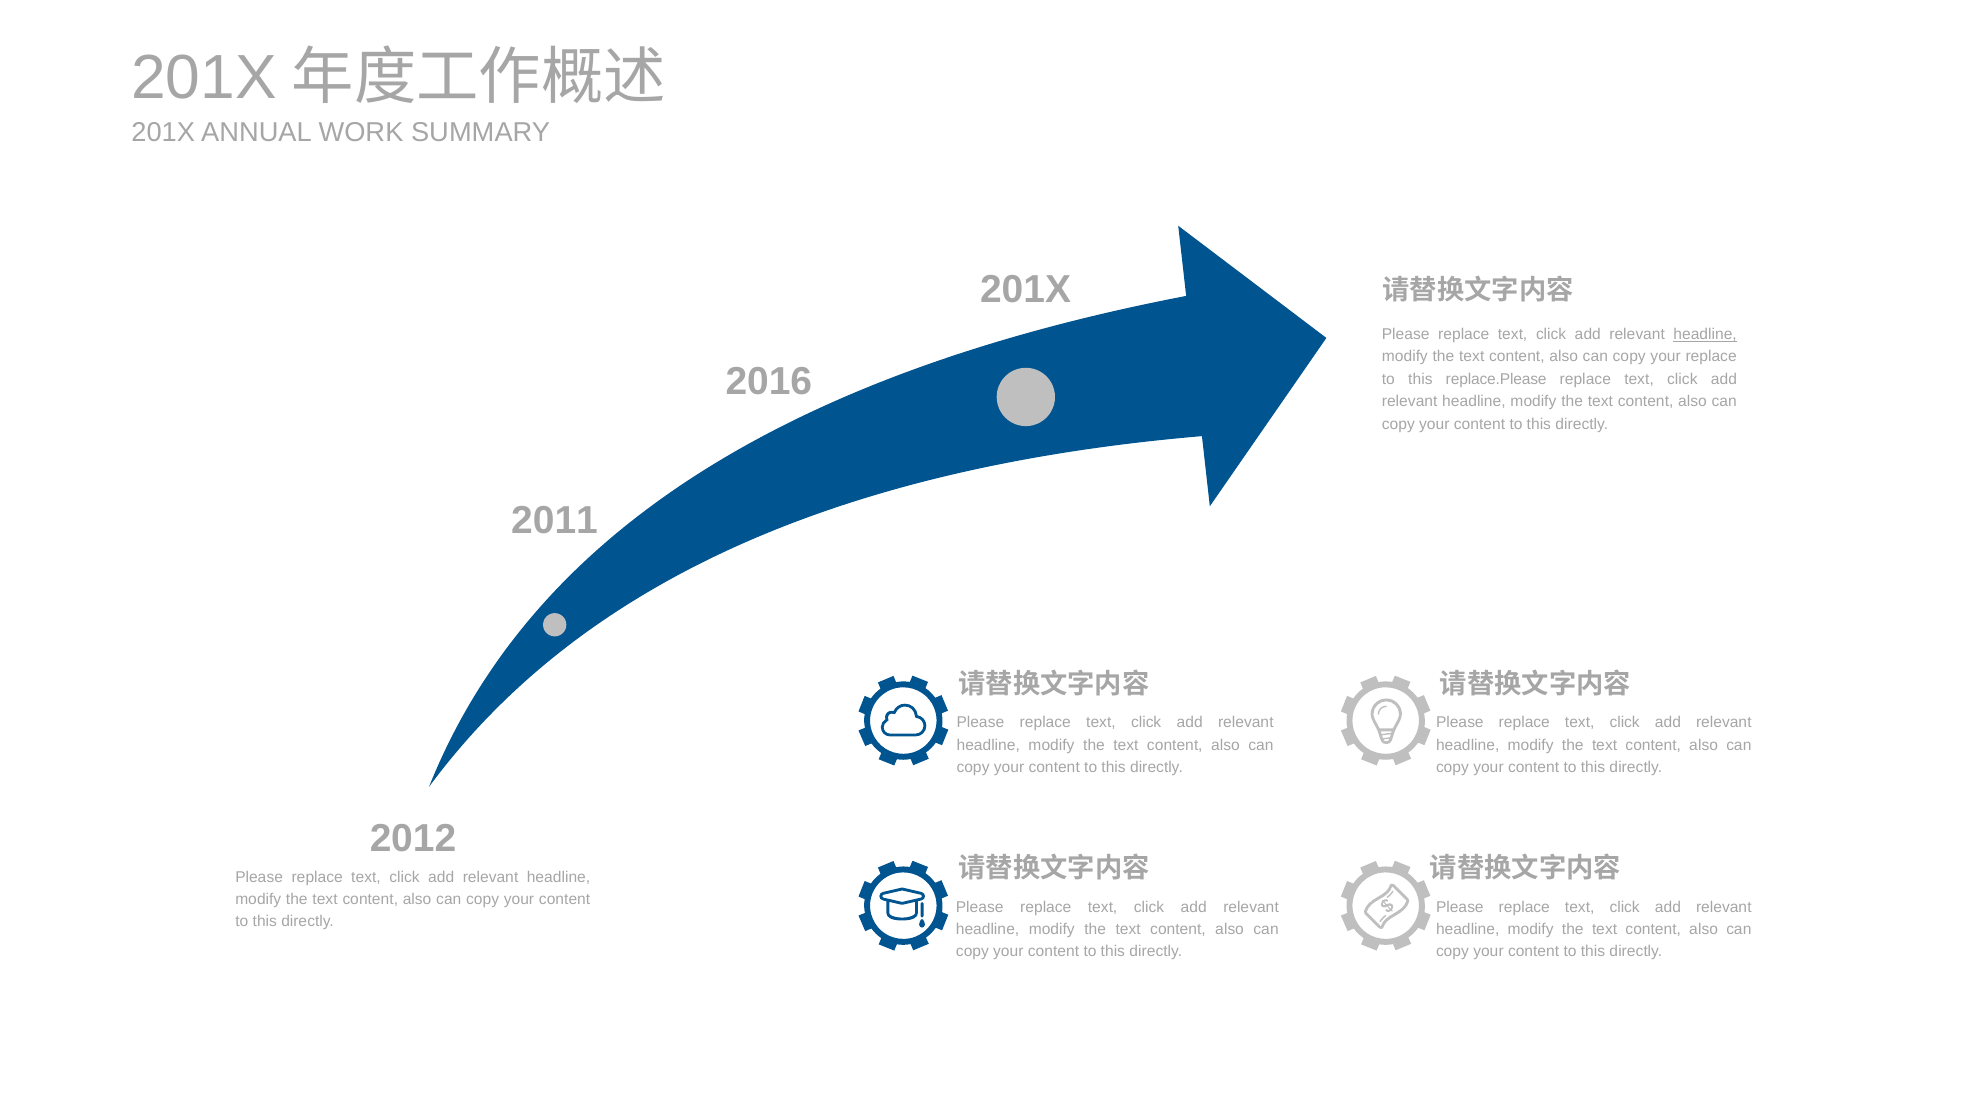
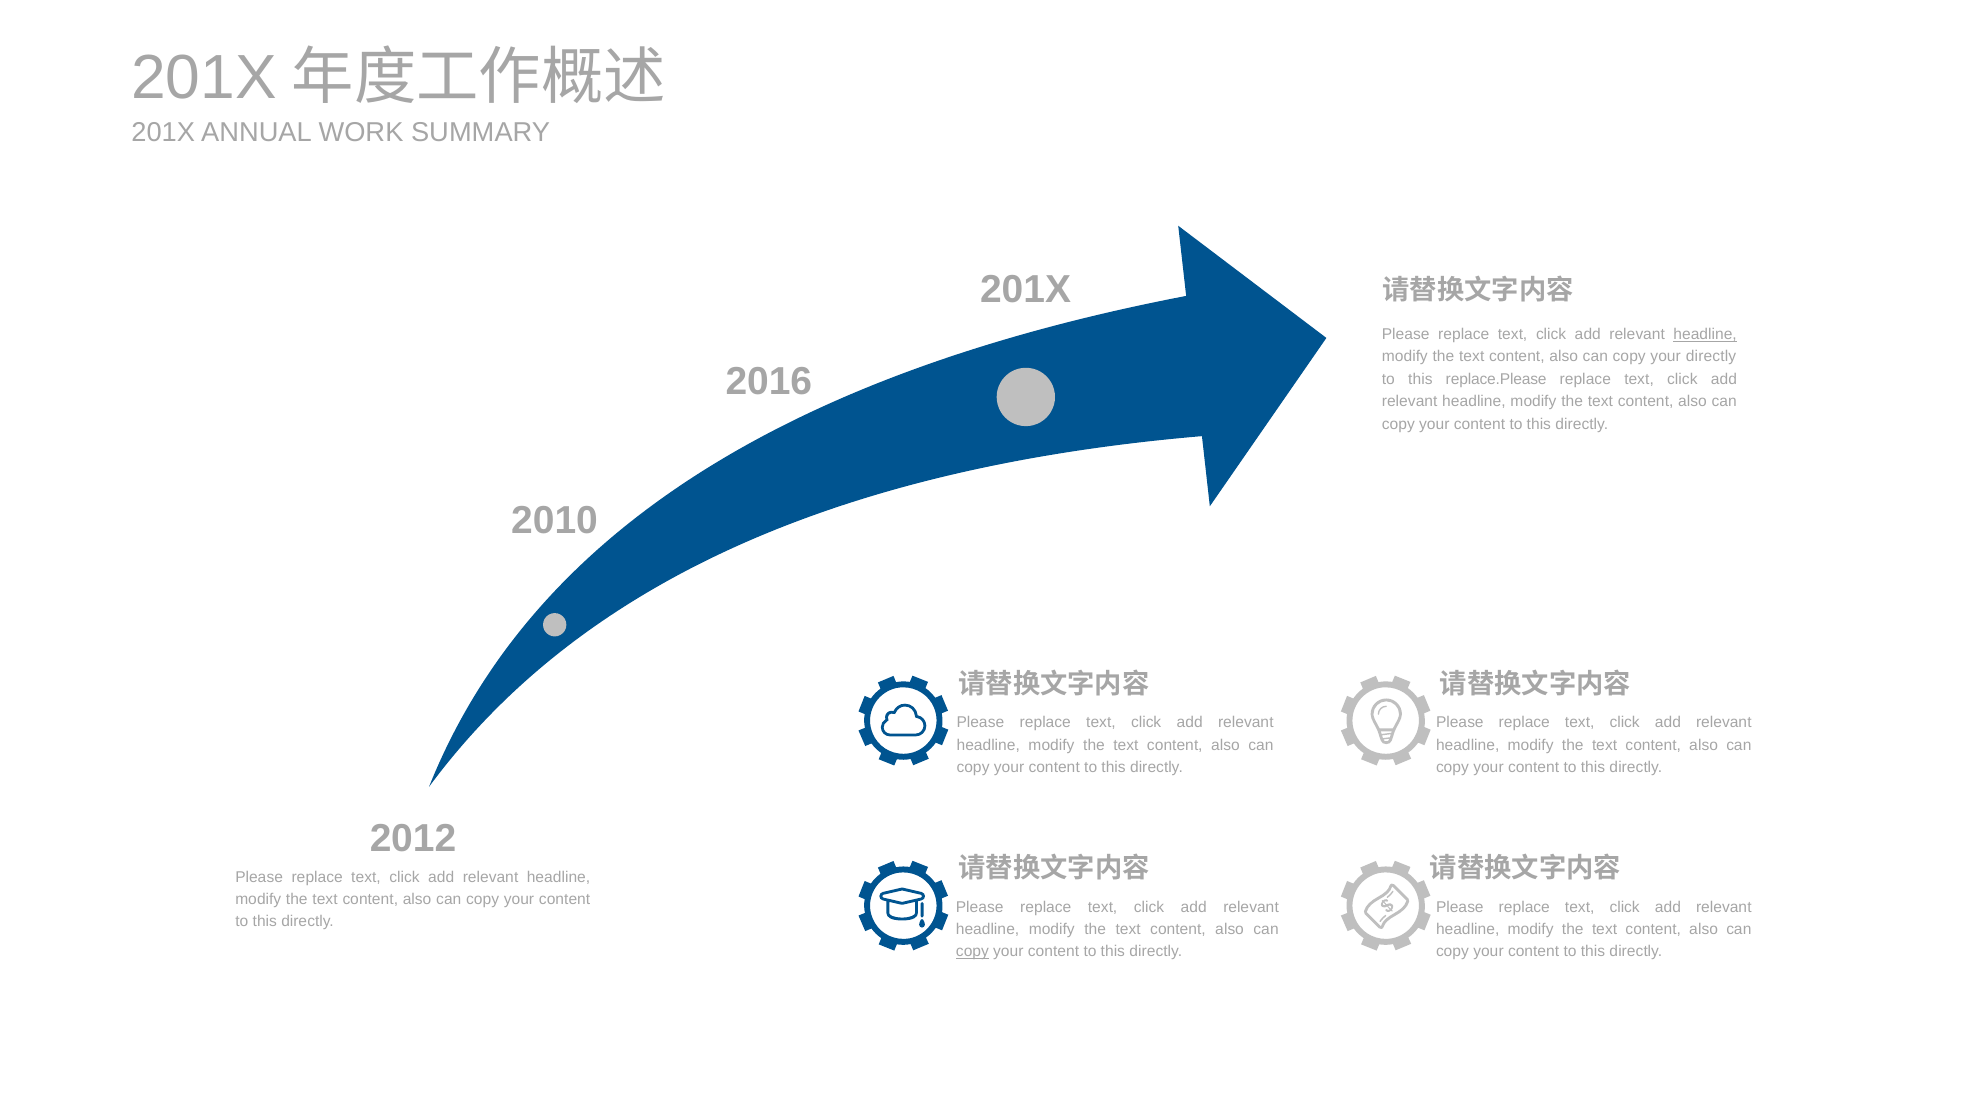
your replace: replace -> directly (1711, 357)
2011: 2011 -> 2010 (555, 520)
copy underline: none -> present (972, 951)
